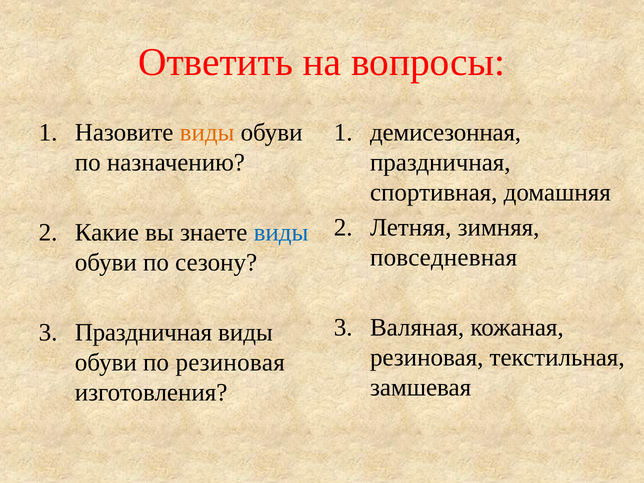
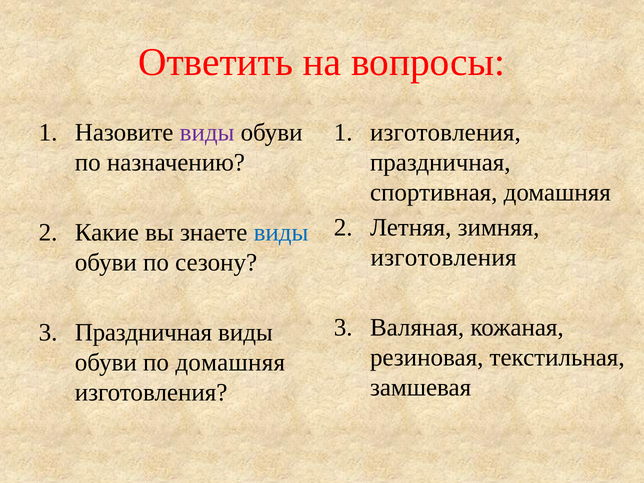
виды colour: orange -> purple (207, 133)
демисезонная: демисезонная -> изготовления (445, 133)
повседневная: повседневная -> изготовления (444, 258)
по резиновая: резиновая -> домашняя (230, 363)
